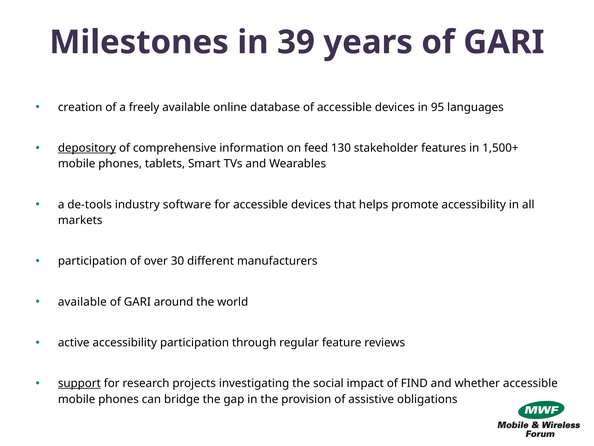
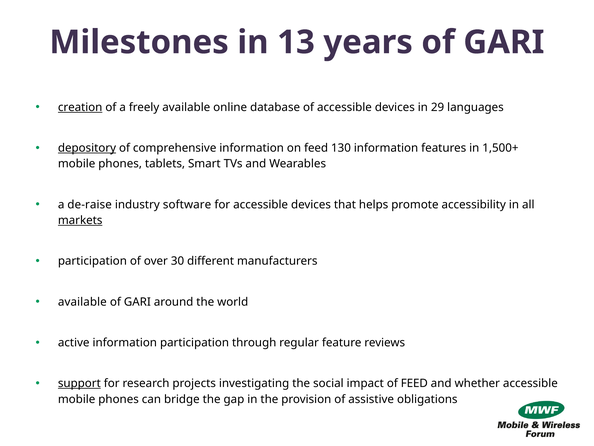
39: 39 -> 13 (296, 42)
creation underline: none -> present (80, 107)
95: 95 -> 29 (438, 107)
130 stakeholder: stakeholder -> information (386, 148)
de-tools: de-tools -> de-raise (90, 204)
markets underline: none -> present (80, 220)
active accessibility: accessibility -> information (125, 342)
of FIND: FIND -> FEED (414, 383)
